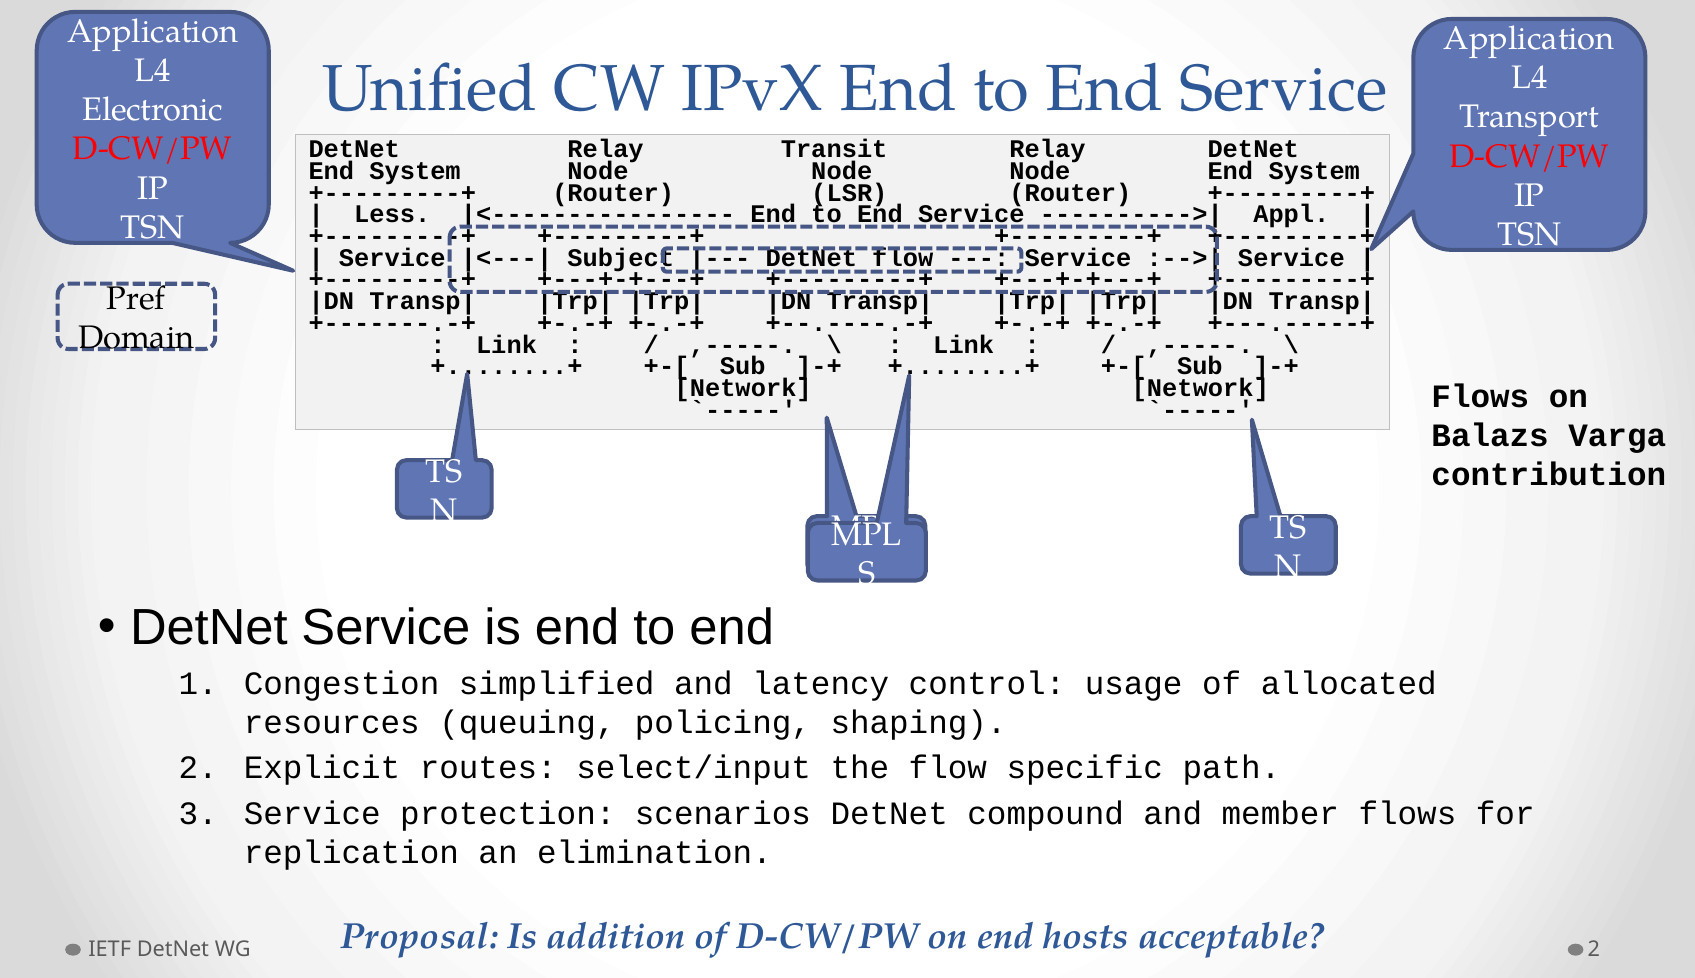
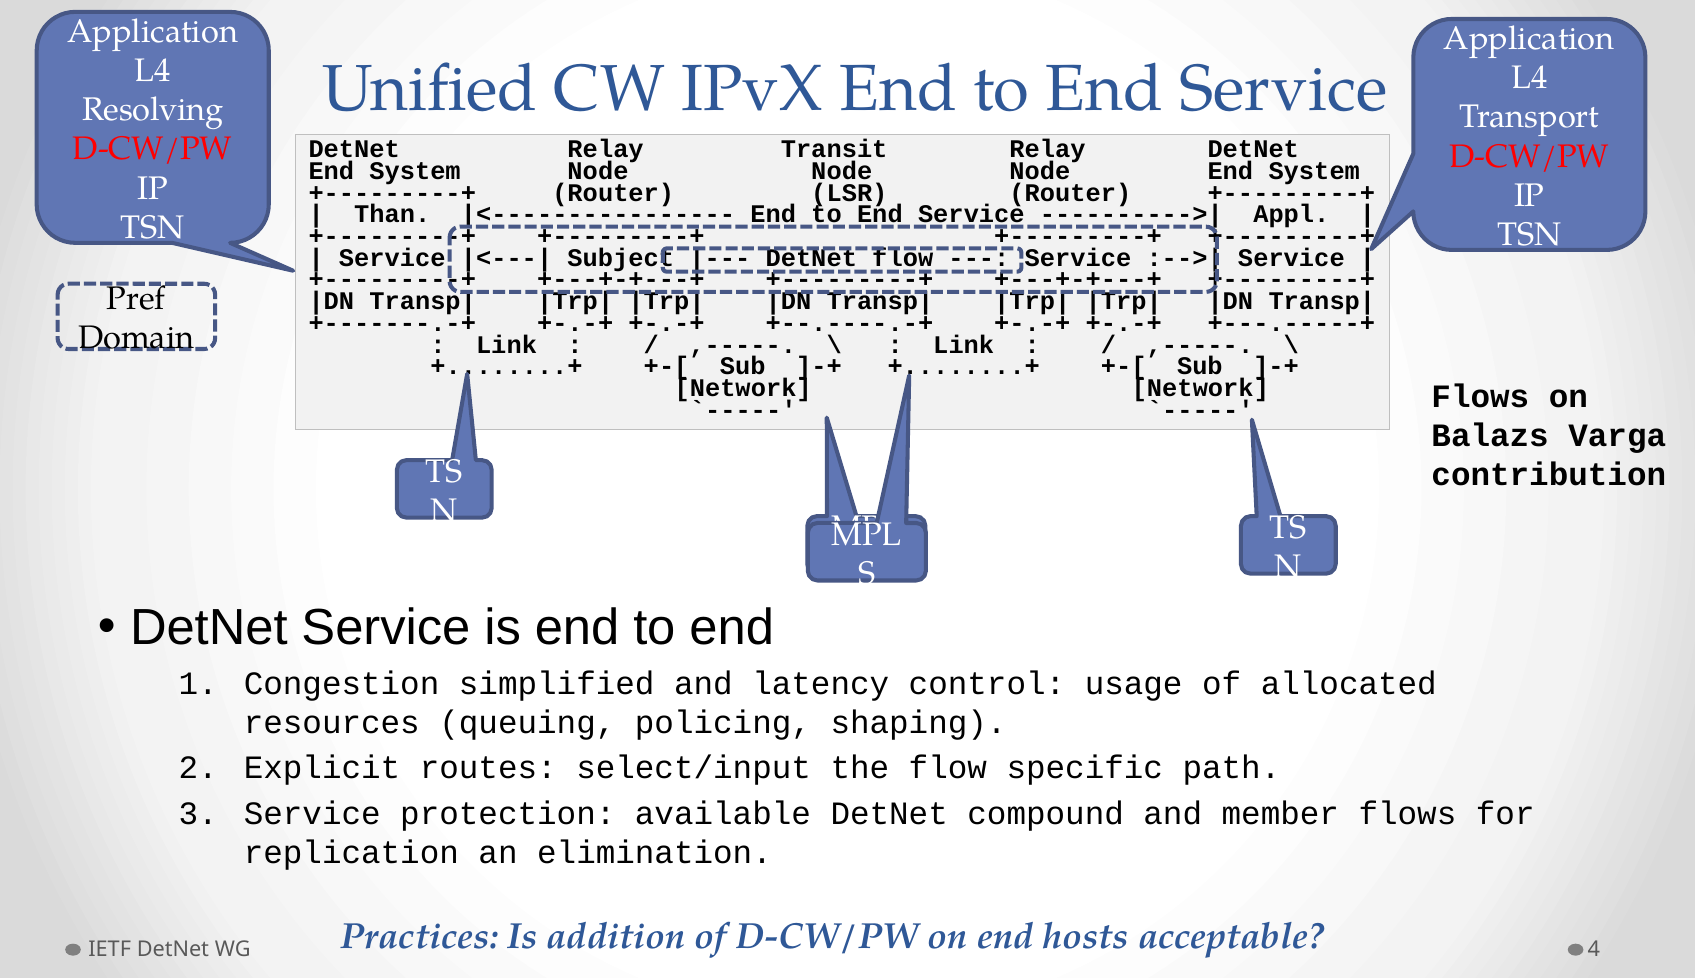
Electronic: Electronic -> Resolving (153, 110)
Less: Less -> Than (392, 214)
scenarios: scenarios -> available (723, 814)
Proposal: Proposal -> Practices (419, 936)
WG 2: 2 -> 4 (1594, 949)
